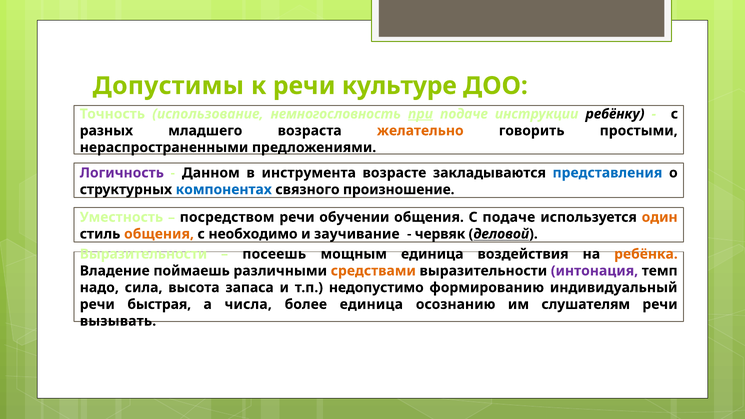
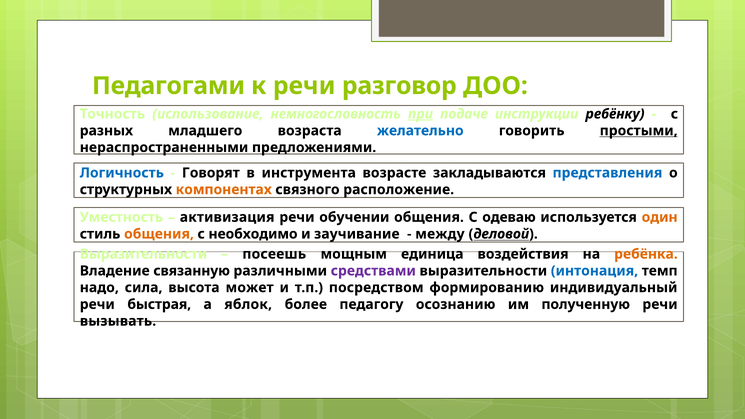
Допустимы: Допустимы -> Педагогами (168, 86)
культуре: культуре -> разговор (399, 86)
желательно colour: orange -> blue (420, 131)
простыми underline: none -> present (639, 131)
Логичность colour: purple -> blue (122, 173)
Данном: Данном -> Говорят (211, 173)
компонентах colour: blue -> orange (224, 190)
произношение: произношение -> расположение (399, 190)
посредством: посредством -> активизация (227, 217)
С подаче: подаче -> одеваю (509, 217)
червяк: червяк -> между (440, 234)
поймаешь: поймаешь -> связанную (192, 271)
средствами colour: orange -> purple (373, 271)
интонация colour: purple -> blue (594, 271)
запаса: запаса -> может (250, 288)
недопустимо: недопустимо -> посредством (376, 288)
числа: числа -> яблок (248, 304)
более единица: единица -> педагогу (371, 304)
слушателям: слушателям -> полученную (586, 304)
